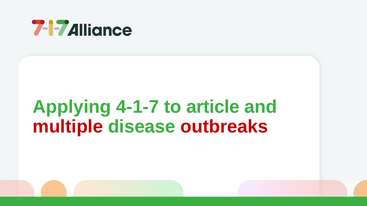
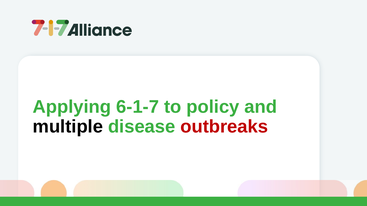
4-1-7: 4-1-7 -> 6-1-7 (138, 107)
article: article -> policy (213, 107)
multiple colour: red -> black (68, 127)
